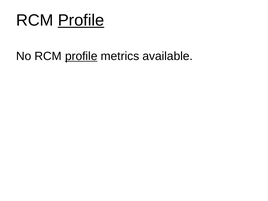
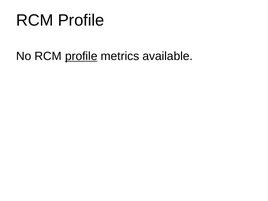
Profile underline: present -> none (81, 20)
